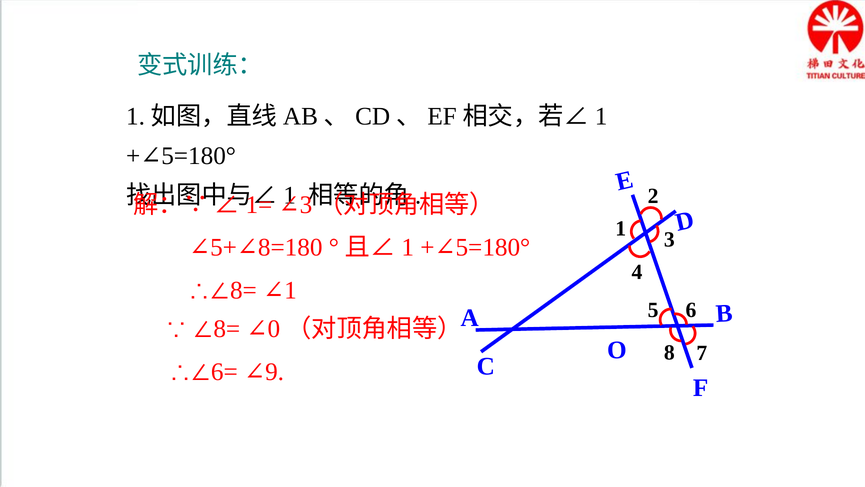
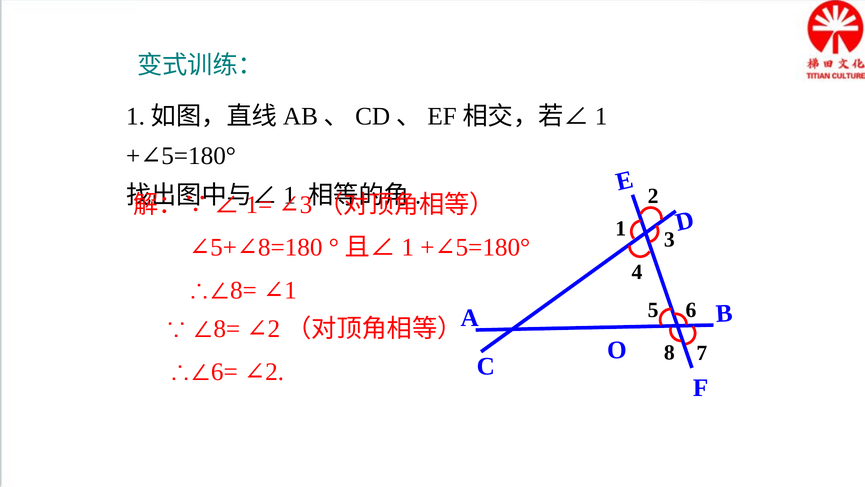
0: 0 -> 2 (274, 329)
9: 9 -> 2 (275, 371)
